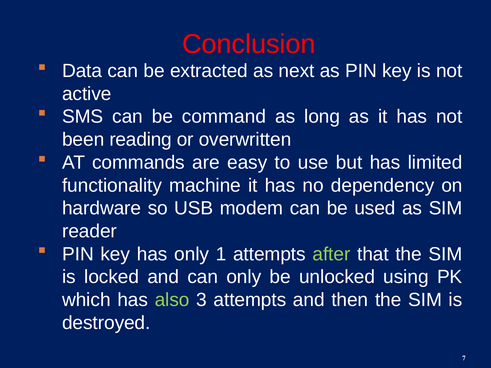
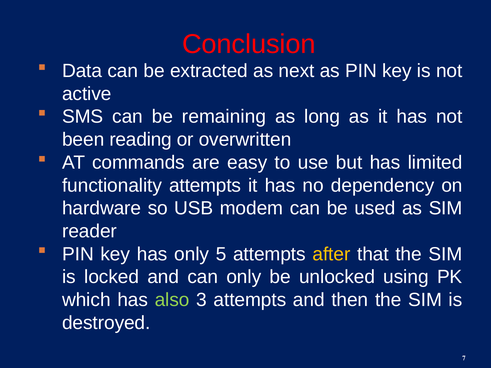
command: command -> remaining (224, 117)
functionality machine: machine -> attempts (205, 186)
1: 1 -> 5 (221, 254)
after colour: light green -> yellow (331, 254)
